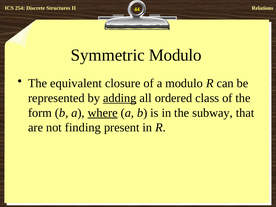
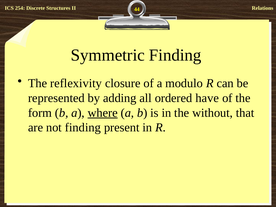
Symmetric Modulo: Modulo -> Finding (175, 55)
equivalent: equivalent -> reflexivity (76, 83)
adding underline: present -> none (120, 98)
class: class -> have (207, 98)
subway: subway -> without (213, 113)
